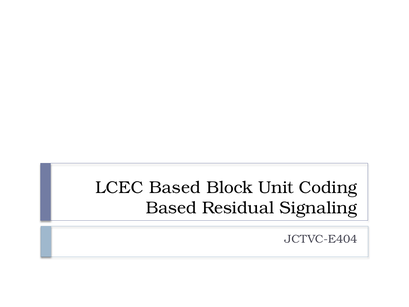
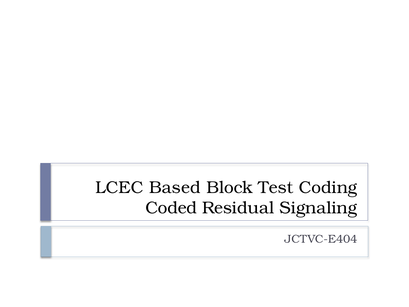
Unit: Unit -> Test (276, 187)
Based: Based -> Coded (171, 208)
